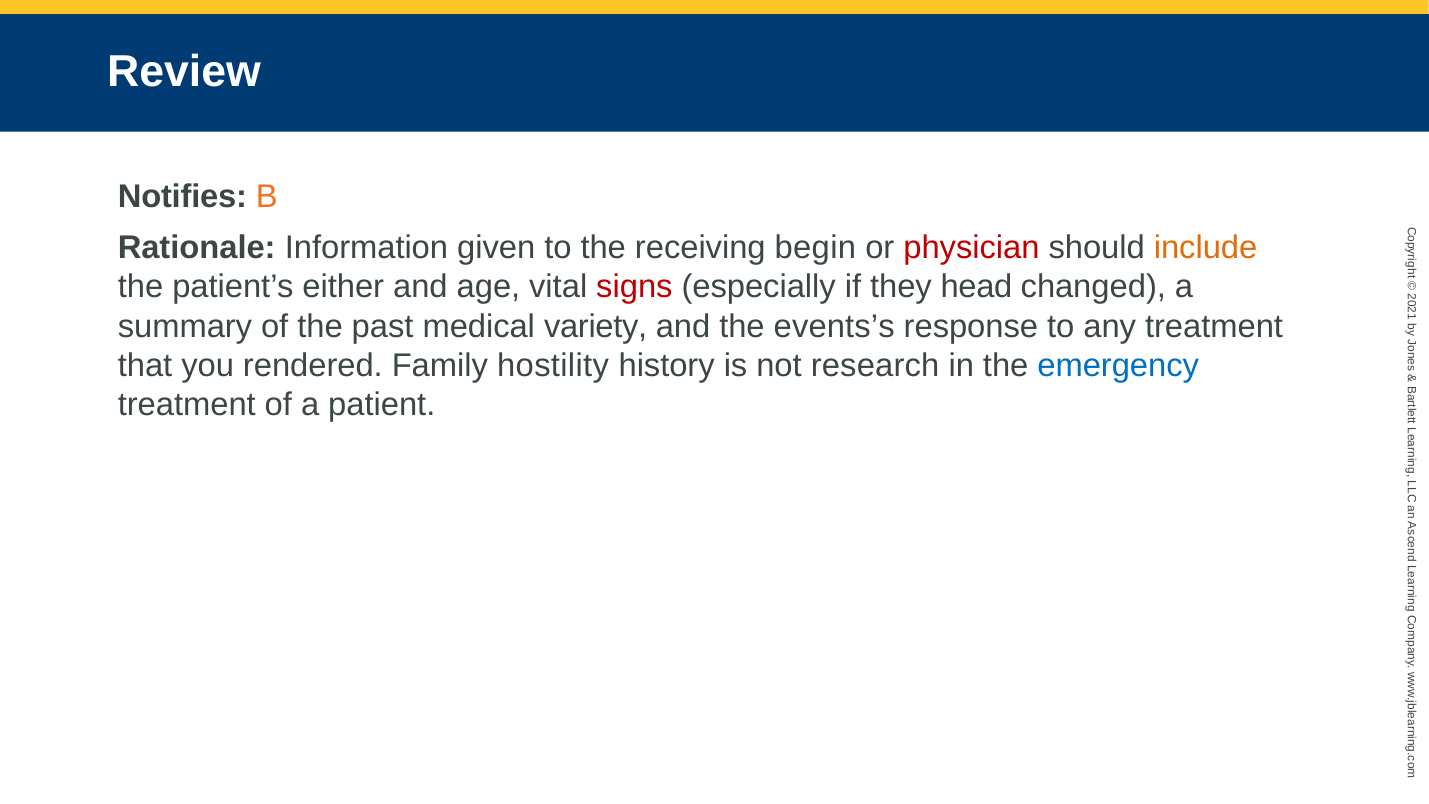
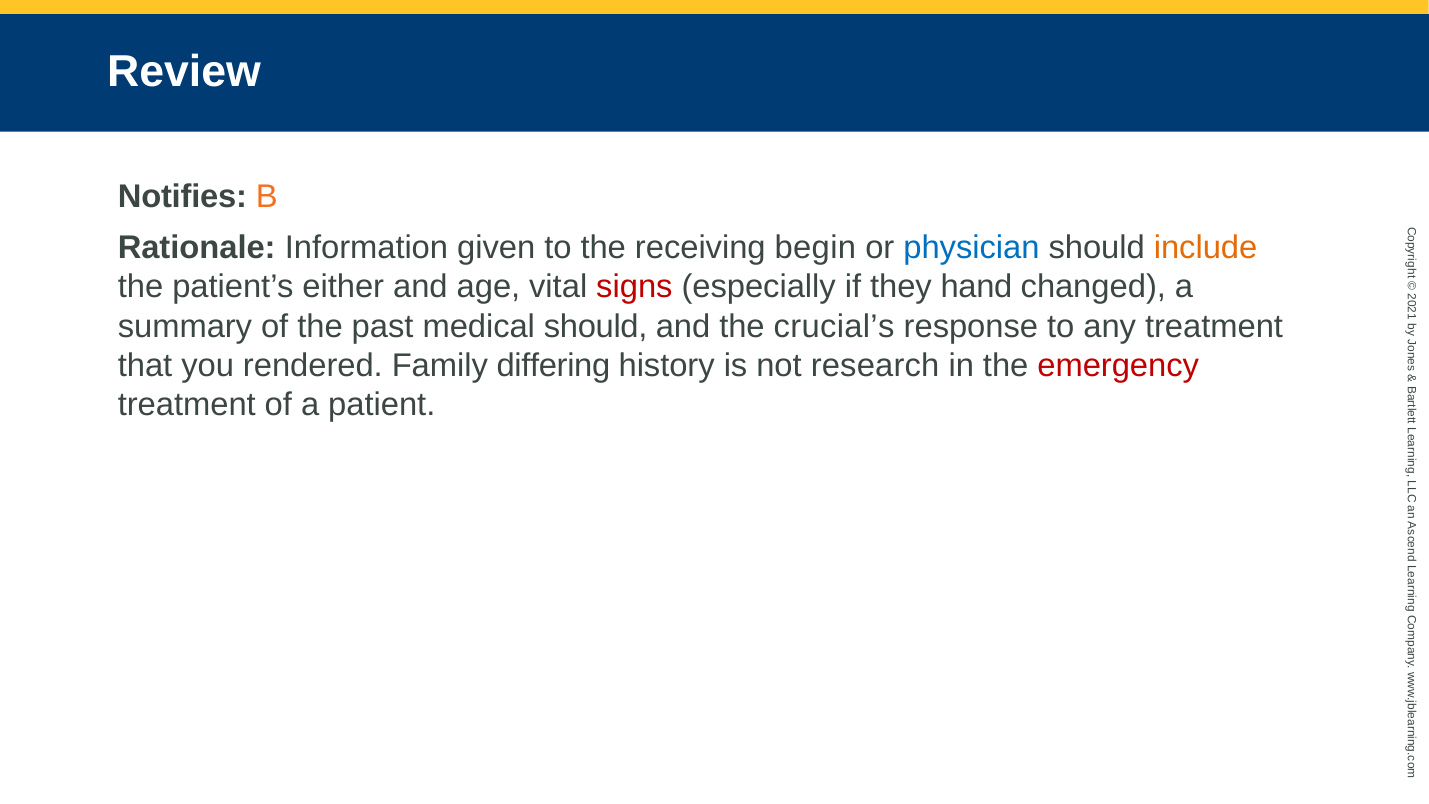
physician colour: red -> blue (971, 248)
head: head -> hand (976, 287)
medical variety: variety -> should (596, 326)
events’s: events’s -> crucial’s (834, 326)
hostility: hostility -> differing (553, 366)
emergency colour: blue -> red (1118, 366)
